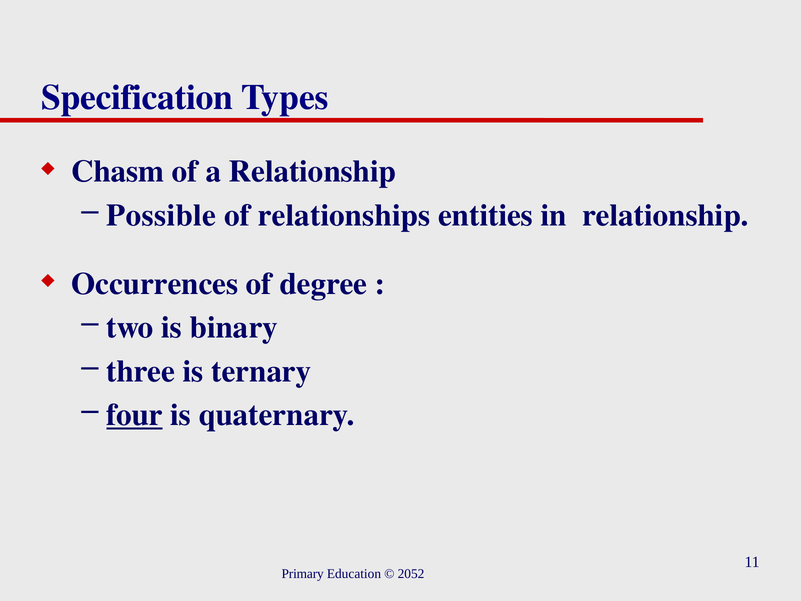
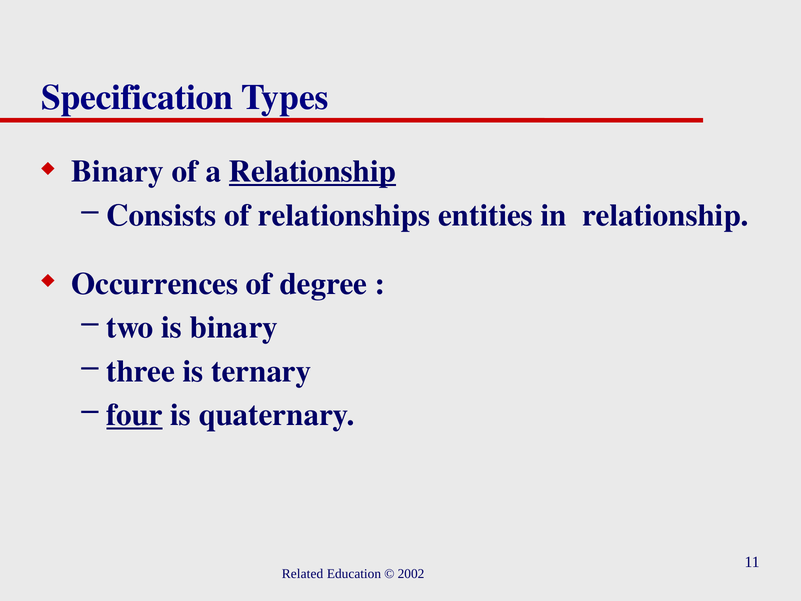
Chasm: Chasm -> Binary (118, 172)
Relationship underline: none -> present (312, 172)
Possible: Possible -> Consists (161, 215)
Primary: Primary -> Related (303, 574)
2052: 2052 -> 2002 (411, 574)
